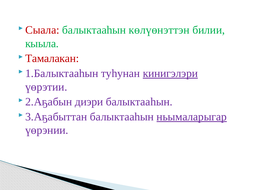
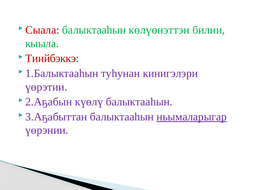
Тамалакан: Тамалакан -> Тиийбэккэ (52, 59)
кинигэлэри underline: present -> none (170, 74)
диэри: диэри -> күөлү (89, 102)
